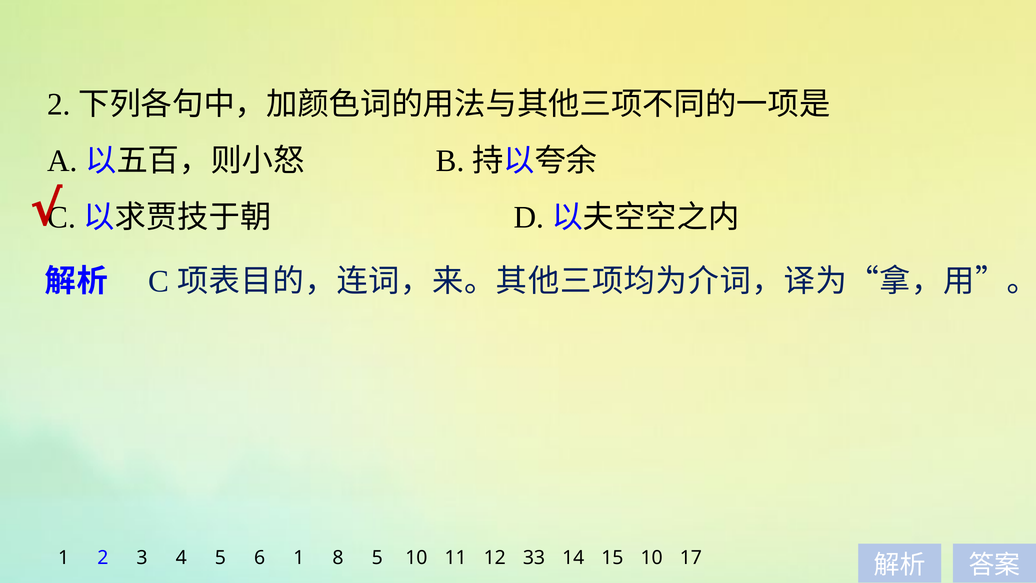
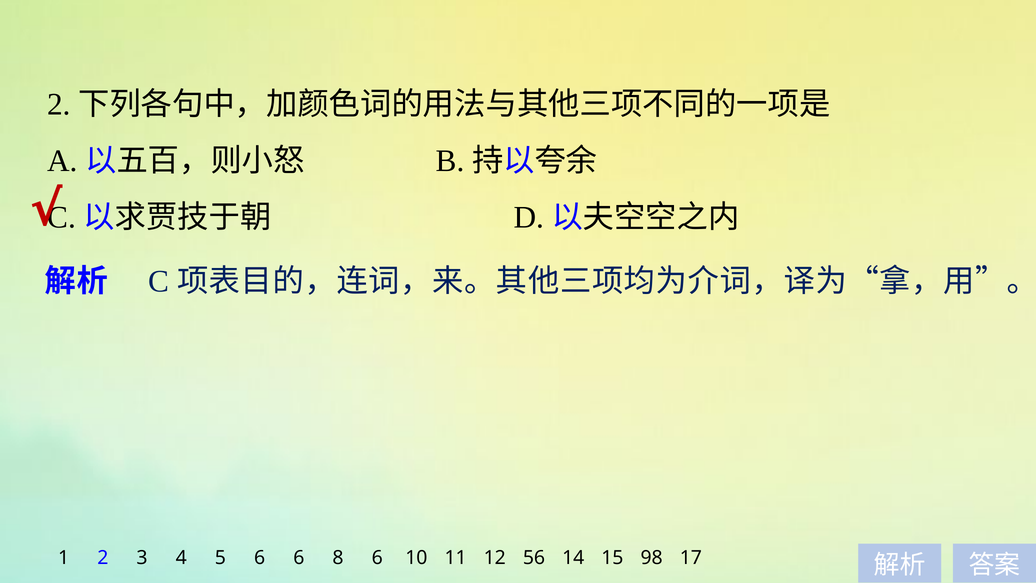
6 1: 1 -> 6 (299, 558)
8 5: 5 -> 6 (377, 558)
33: 33 -> 56 (534, 558)
15 10: 10 -> 98 (652, 558)
